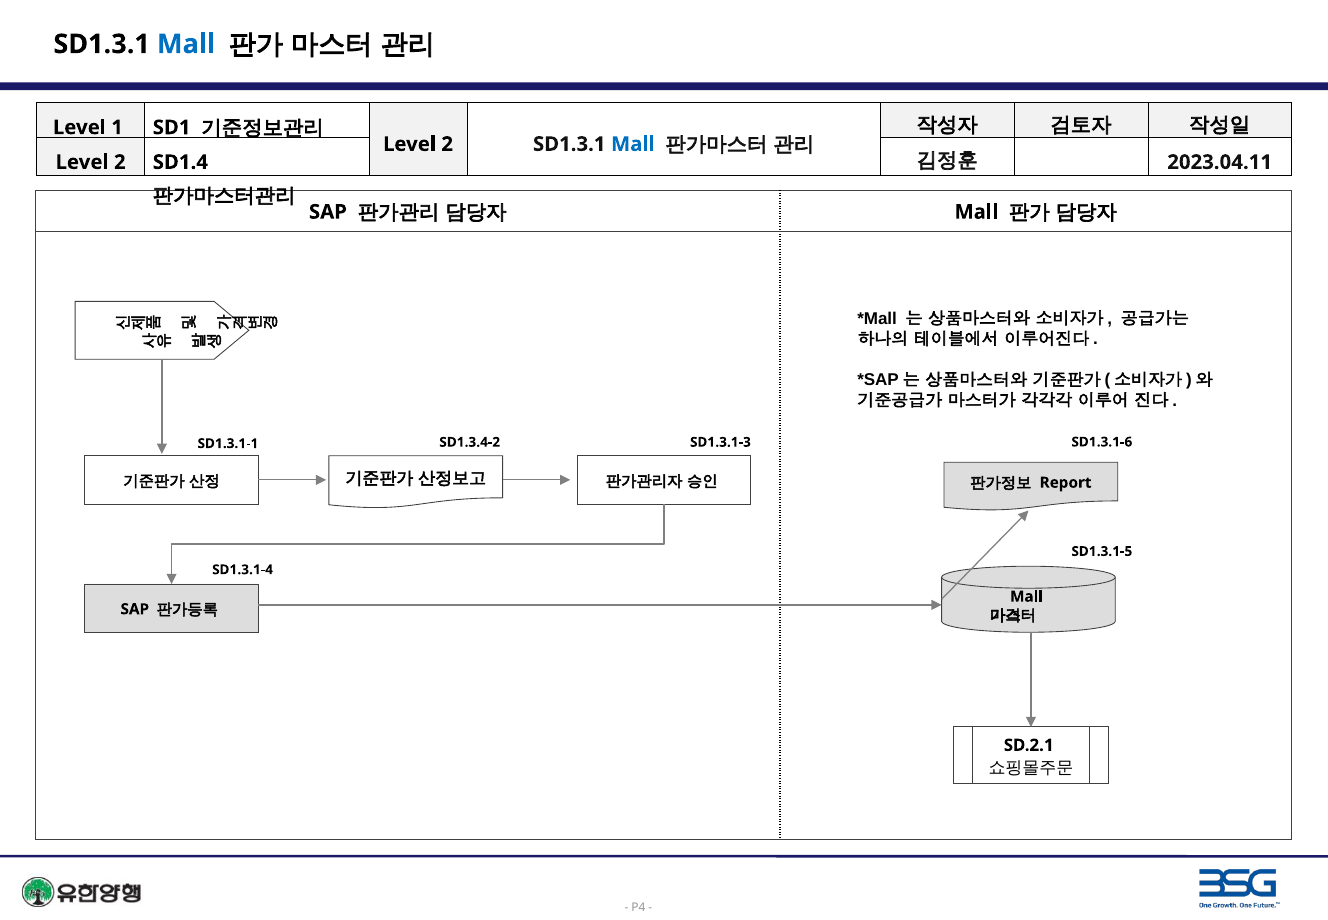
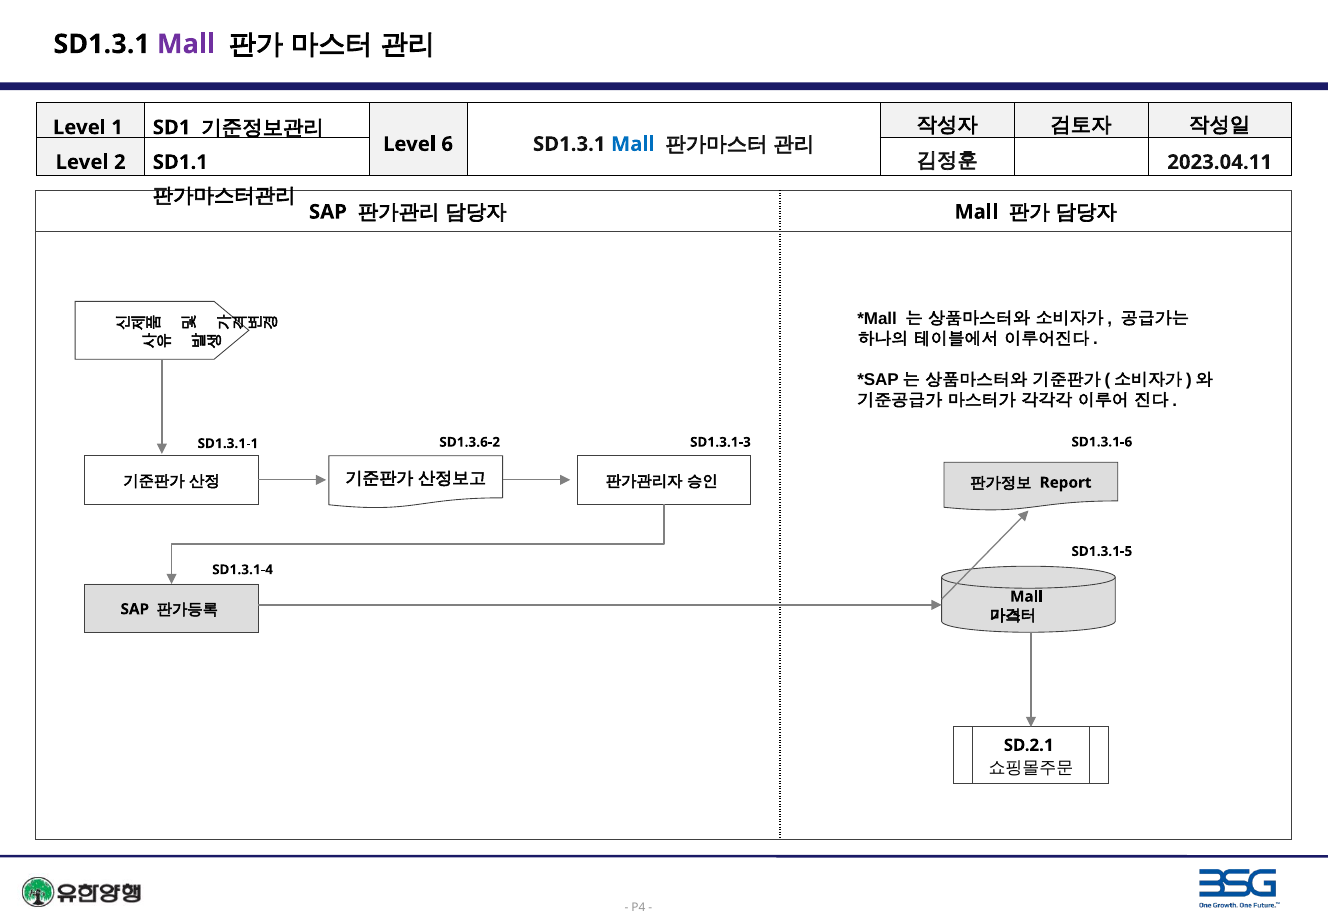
Mall colour: blue -> purple (186, 44)
2: 2 -> 6 (447, 144)
SD1.4: SD1.4 -> SD1.1 (180, 162)
SD1.3.4-2: SD1.3.4-2 -> SD1.3.6-2 (470, 442)
